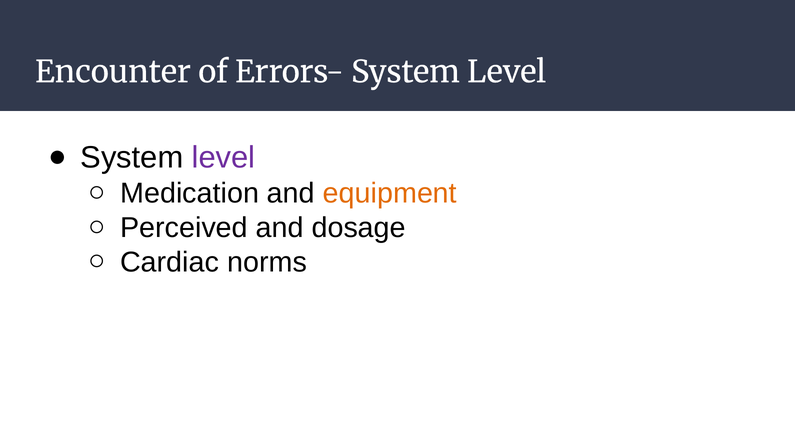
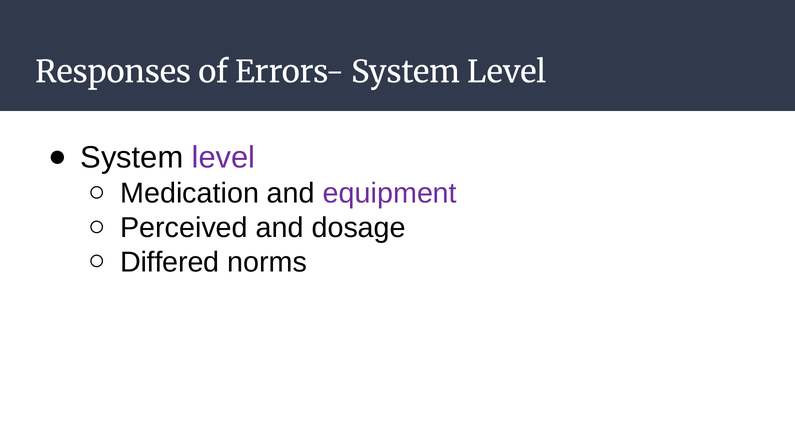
Encounter: Encounter -> Responses (113, 72)
equipment colour: orange -> purple (390, 193)
Cardiac: Cardiac -> Differed (170, 262)
